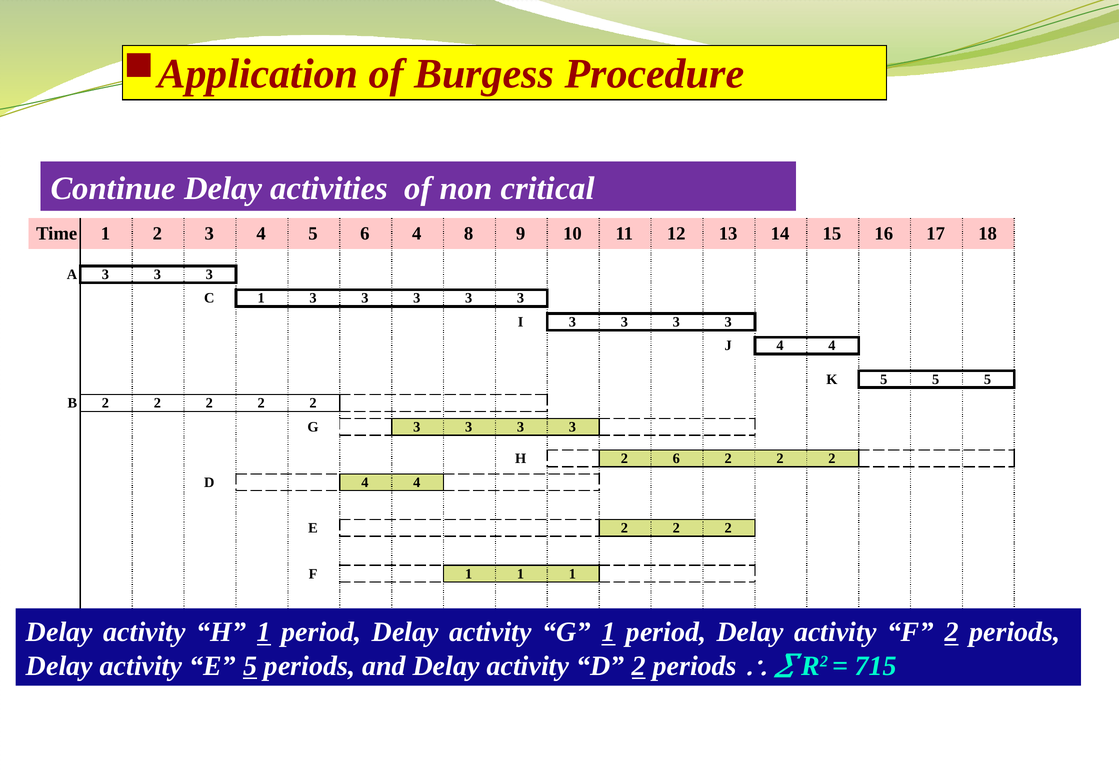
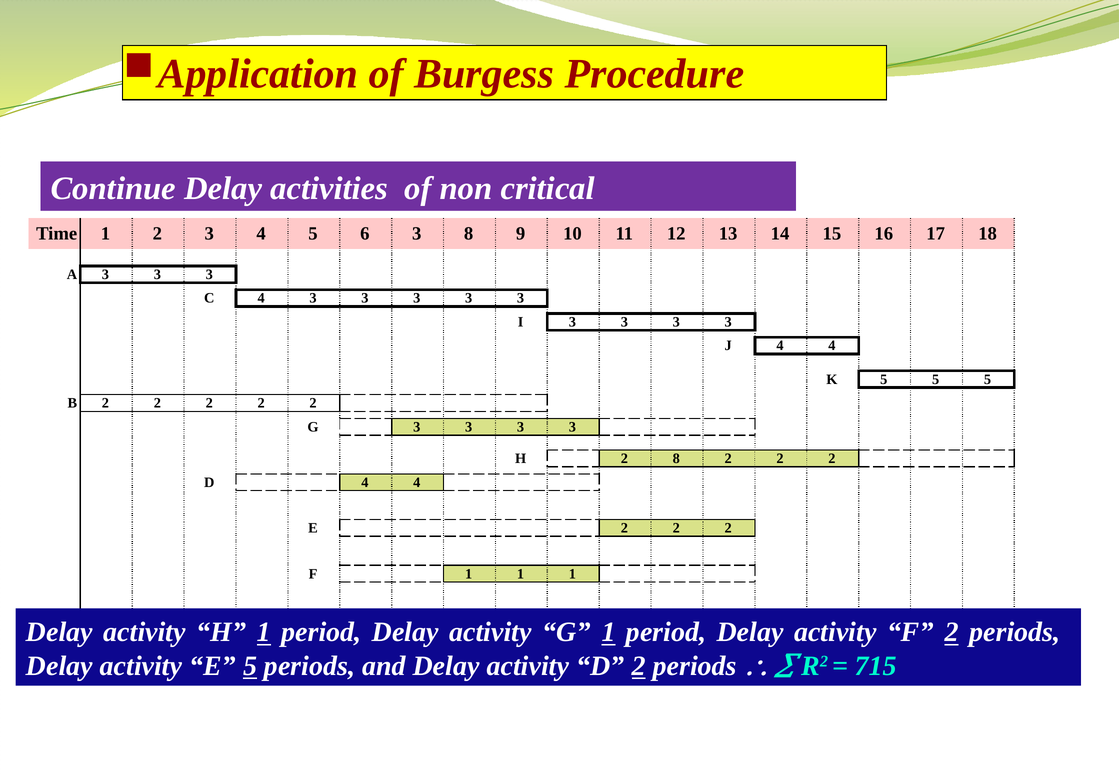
6 4: 4 -> 3 (417, 234)
C 1: 1 -> 4 (261, 298)
2 6: 6 -> 8 (676, 458)
